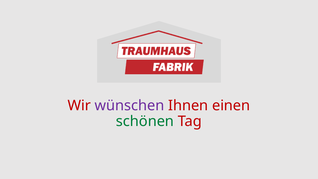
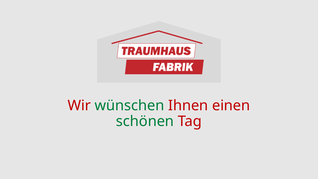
wünschen colour: purple -> green (129, 105)
